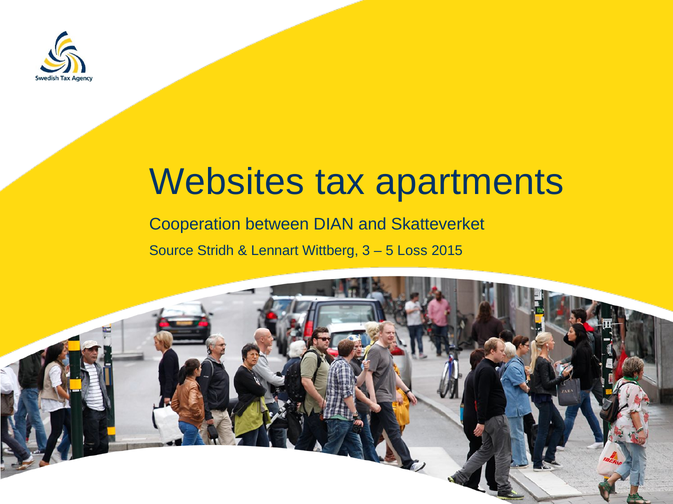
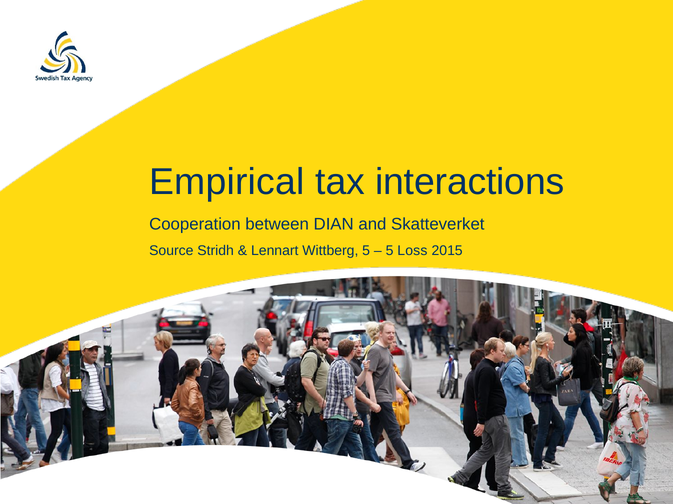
Websites: Websites -> Empirical (227, 182)
apartments: apartments -> interactions (470, 182)
Wittberg 3: 3 -> 5 (366, 251)
